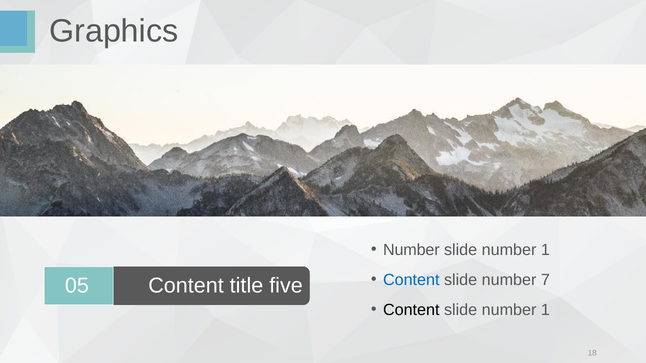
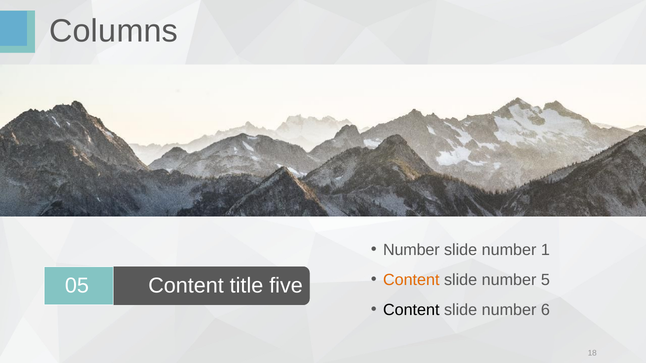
Graphics: Graphics -> Columns (114, 31)
Content colour: blue -> orange (411, 280)
7: 7 -> 5 (545, 280)
1: 1 -> 6 (545, 310)
